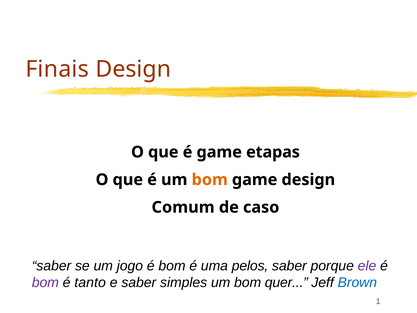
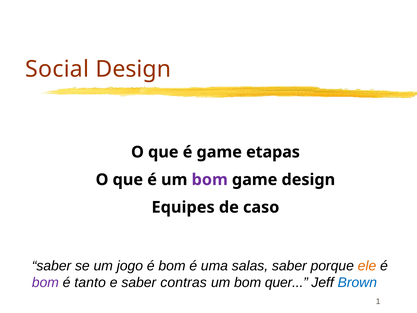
Finais: Finais -> Social (57, 69)
bom colour: orange -> purple (210, 180)
Comum: Comum -> Equipes (183, 207)
pelos: pelos -> salas (250, 266)
ele colour: purple -> orange (367, 266)
simples: simples -> contras (184, 282)
